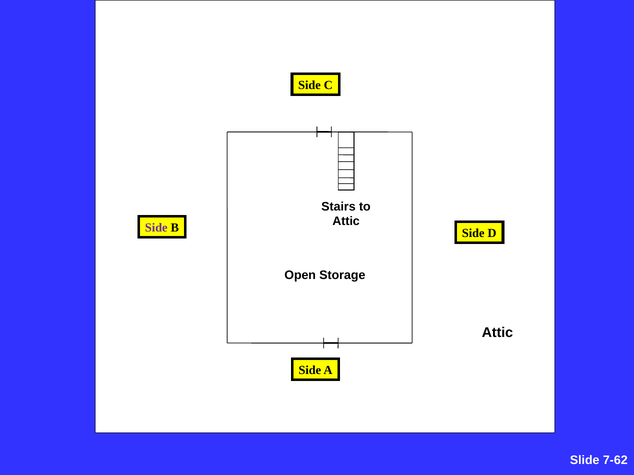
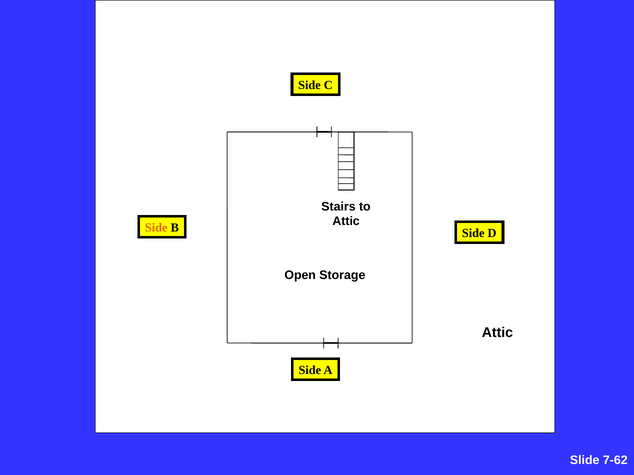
Side colour: purple -> orange (156, 228)
